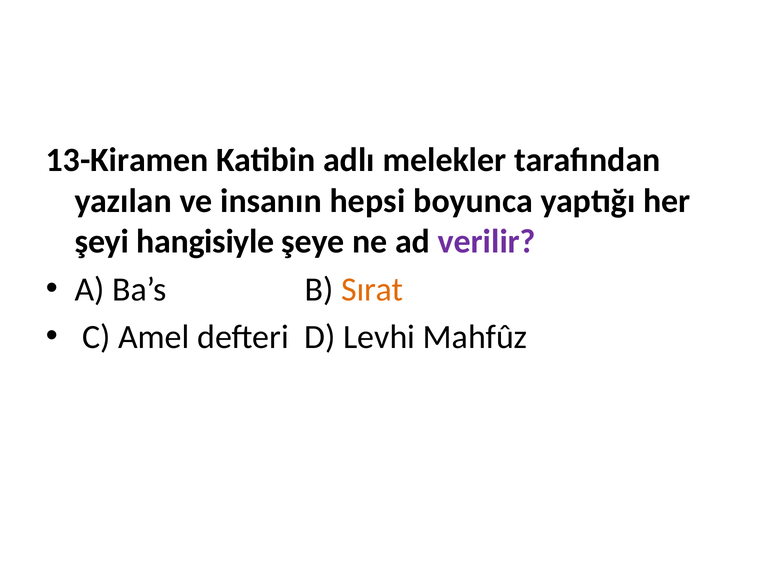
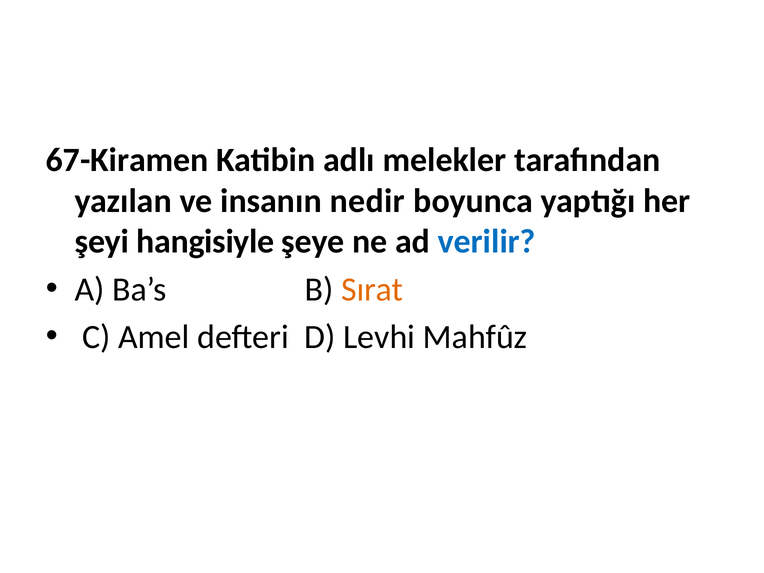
13-Kiramen: 13-Kiramen -> 67-Kiramen (127, 160)
hepsi: hepsi -> nedir (367, 201)
verilir colour: purple -> blue (487, 242)
